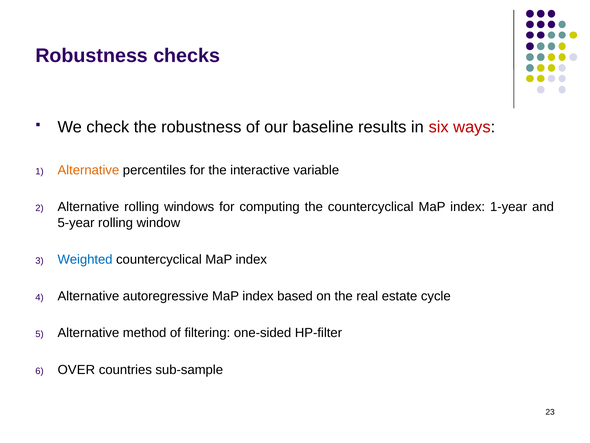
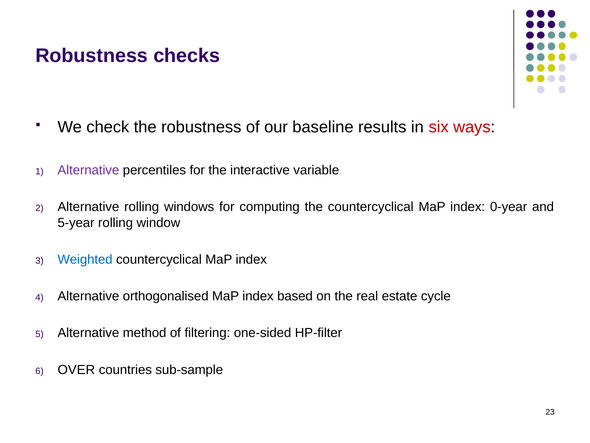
Alternative colour: orange -> purple (88, 170)
1-year: 1-year -> 0-year (509, 207)
autoregressive: autoregressive -> orthogonalised (166, 296)
